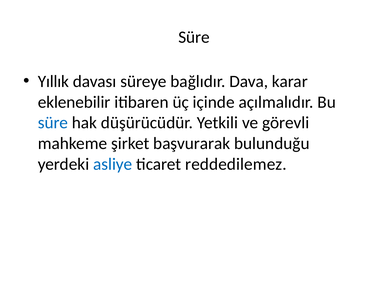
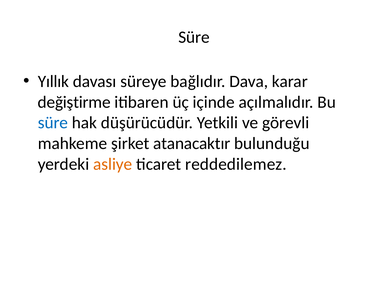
eklenebilir: eklenebilir -> değiştirme (74, 102)
başvurarak: başvurarak -> atanacaktır (192, 143)
asliye colour: blue -> orange (113, 164)
